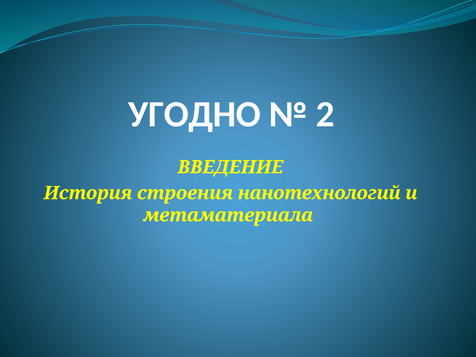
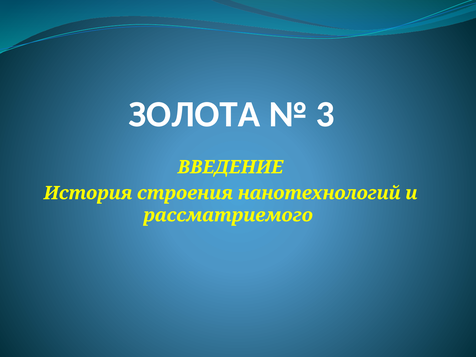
УГОДНО: УГОДНО -> ЗОЛОТА (194, 114)
2: 2 -> 3 (325, 114)
метаматериала: метаматериала -> рассматриемого (228, 215)
